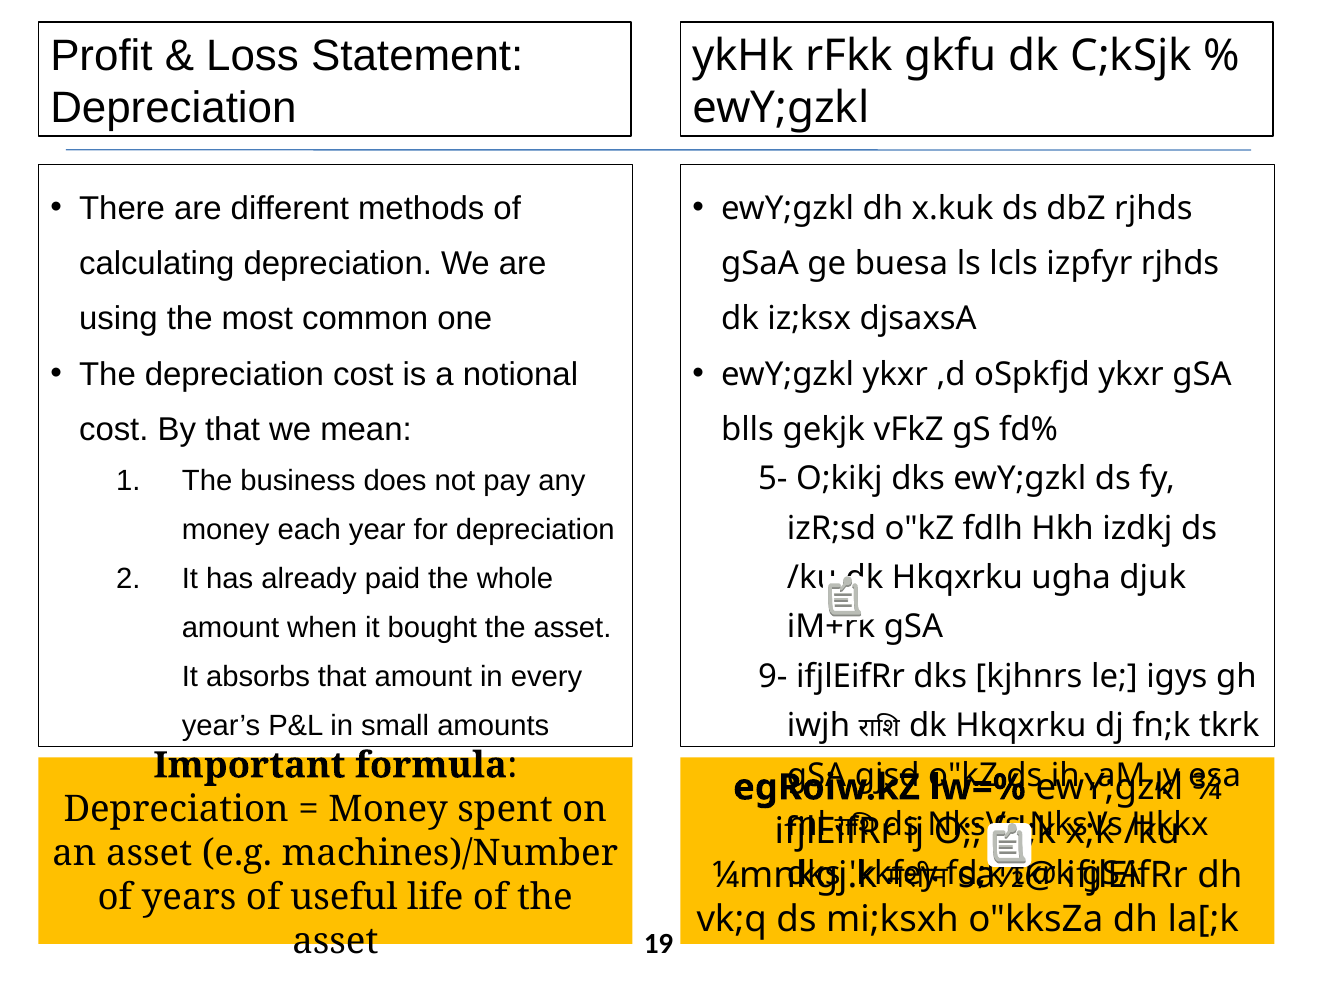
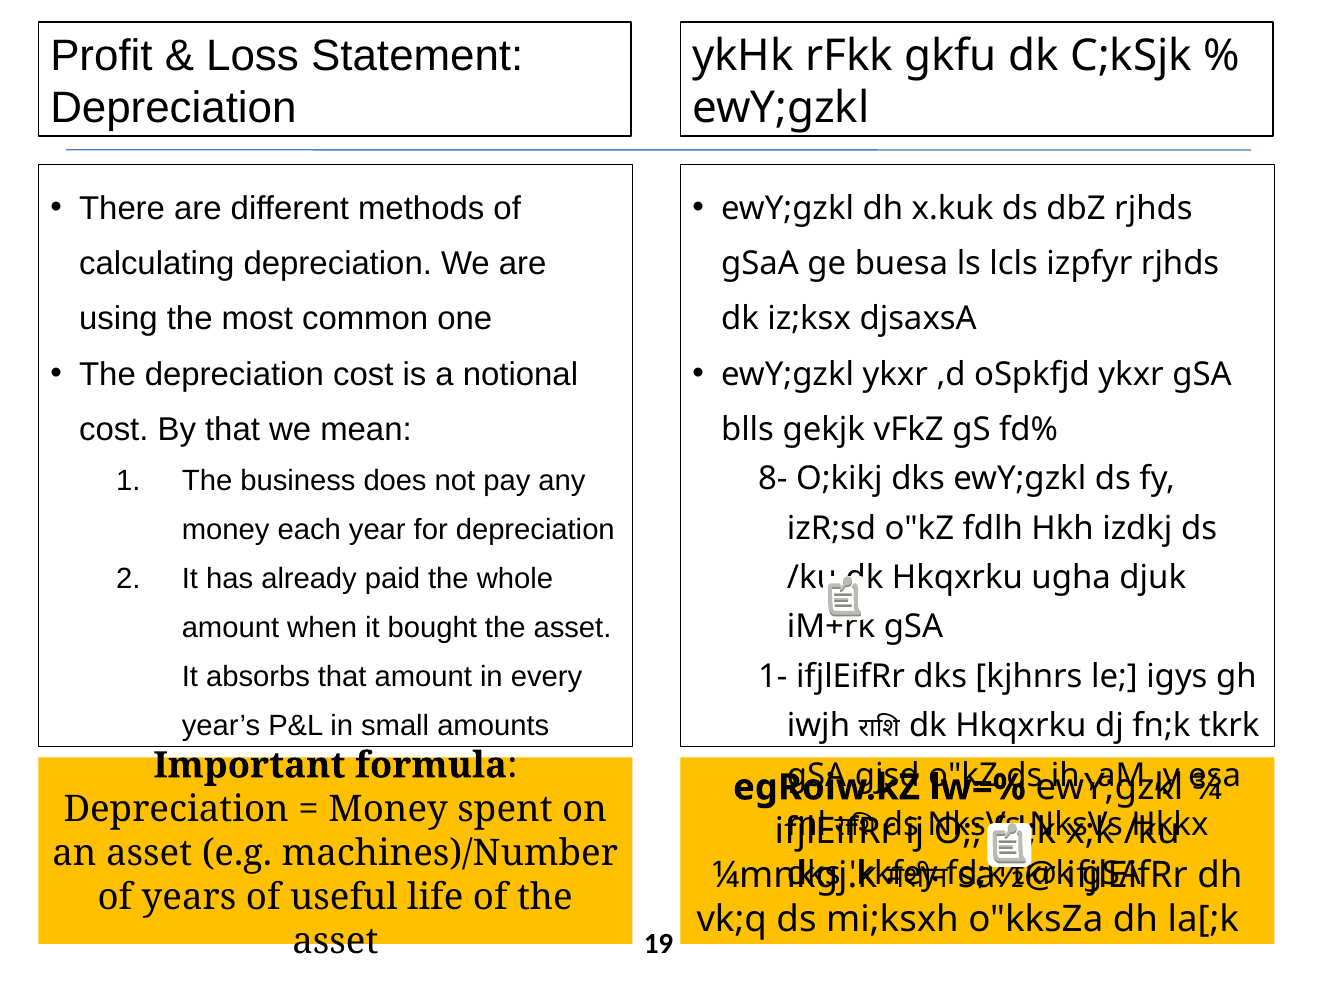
5-: 5- -> 8- (773, 479)
9-: 9- -> 1- (773, 676)
